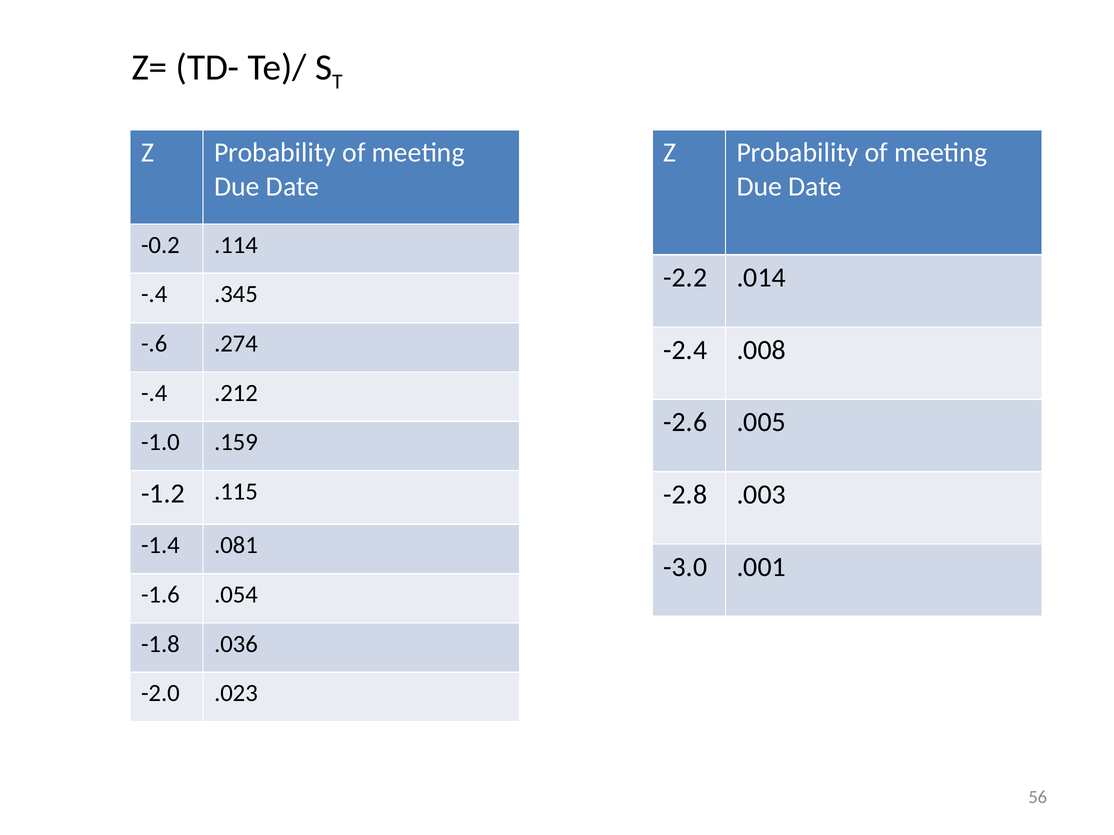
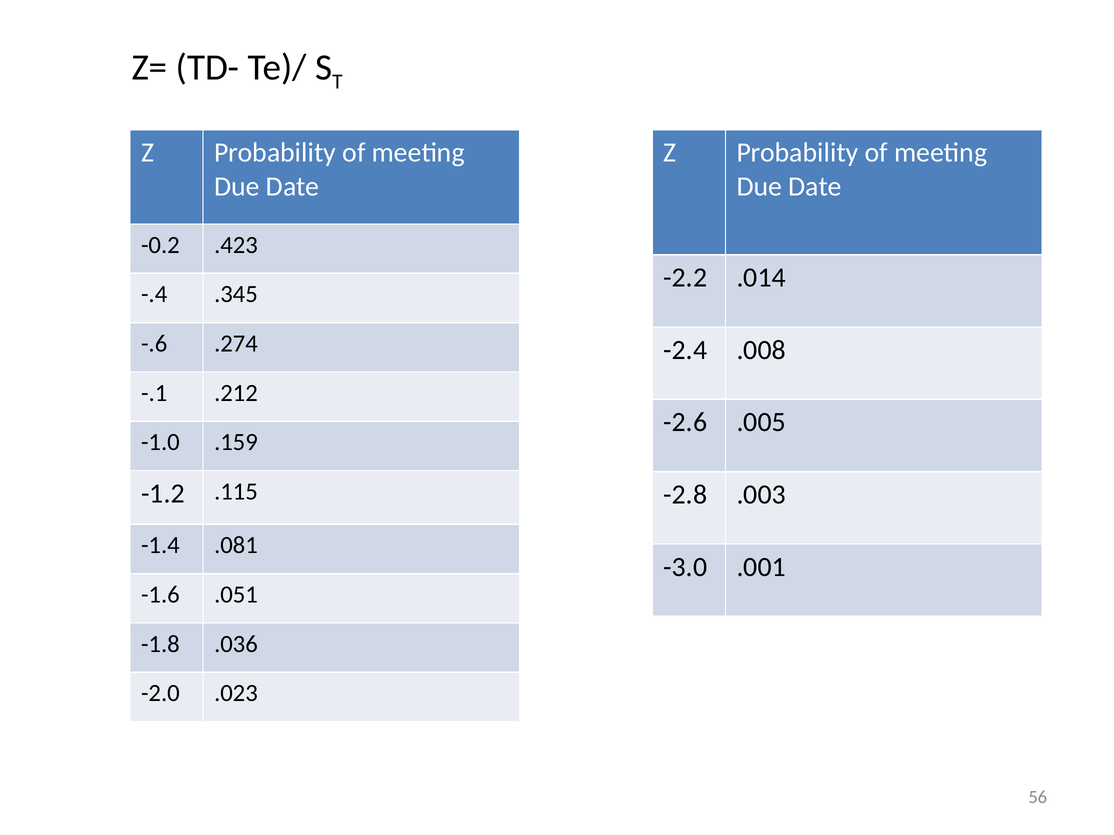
.114: .114 -> .423 (236, 245)
-.4: -.4 -> -.1 (154, 393)
.054: .054 -> .051 (236, 595)
